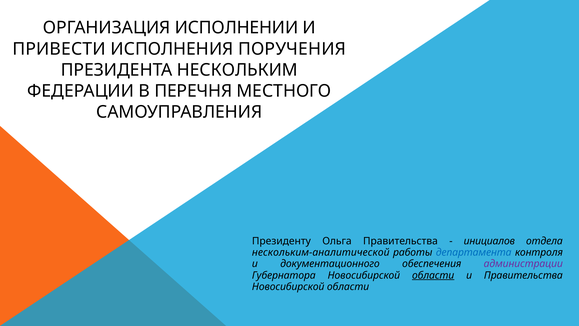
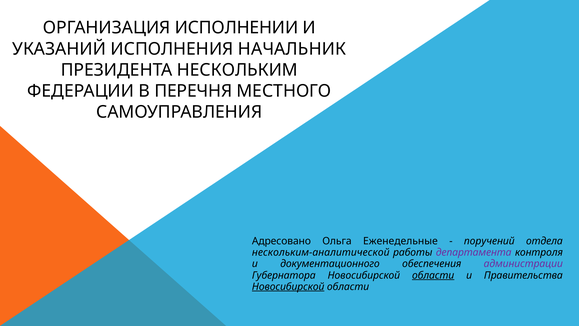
ПРИВЕСТИ: ПРИВЕСТИ -> УКАЗАНИЙ (59, 49)
ПОРУЧЕНИЯ: ПОРУЧЕНИЯ -> НАЧАЛЬНИК (292, 49)
Президенту: Президенту -> Адресовано (281, 241)
Ольга Правительства: Правительства -> Еженедельные (400, 241)
инициалов: инициалов -> поручений (489, 241)
департамента colour: blue -> purple (474, 252)
Новосибирской underline: none -> present (288, 286)
